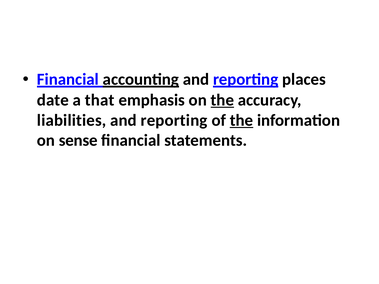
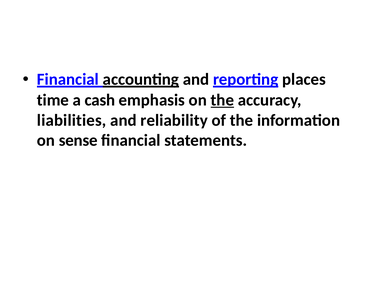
date: date -> time (53, 100)
that: that -> cash (100, 100)
reporting: reporting -> reliability (174, 120)
the underline: present -> none (242, 120)
